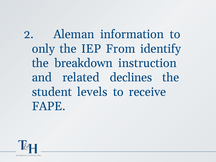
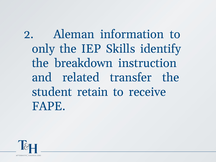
From: From -> Skills (121, 49)
declines: declines -> transfer (131, 78)
levels: levels -> retain (93, 92)
